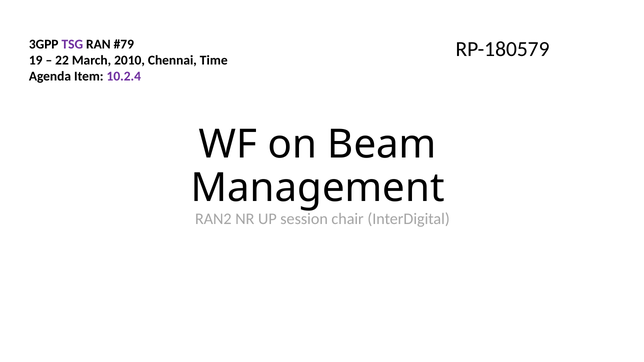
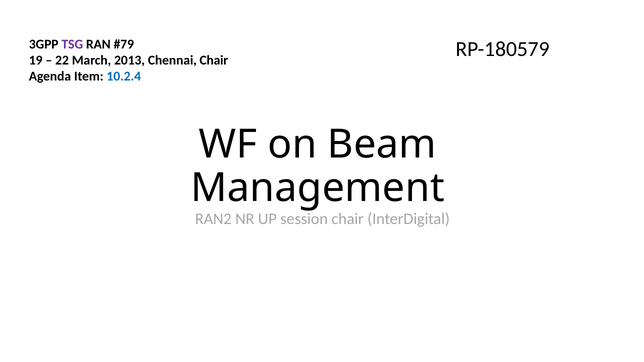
2010: 2010 -> 2013 (129, 60)
Chennai Time: Time -> Chair (214, 60)
10.2.4 colour: purple -> blue (124, 76)
